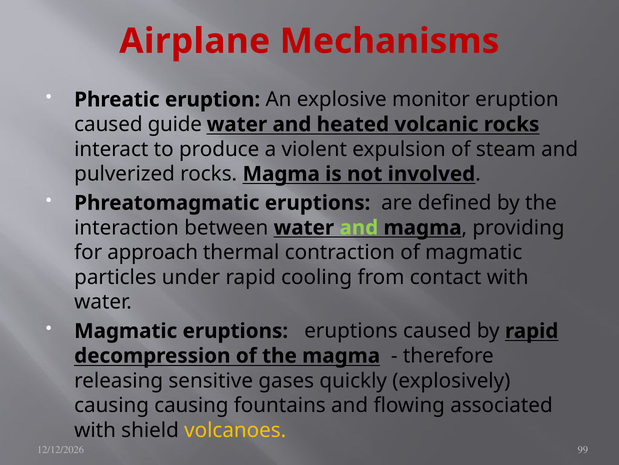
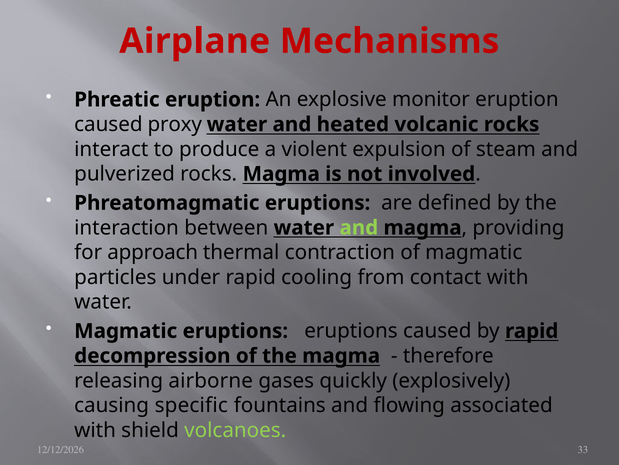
guide: guide -> proxy (175, 124)
sensitive: sensitive -> airborne (211, 380)
causing causing: causing -> specific (191, 405)
volcanoes colour: yellow -> light green (235, 430)
99: 99 -> 33 (583, 449)
